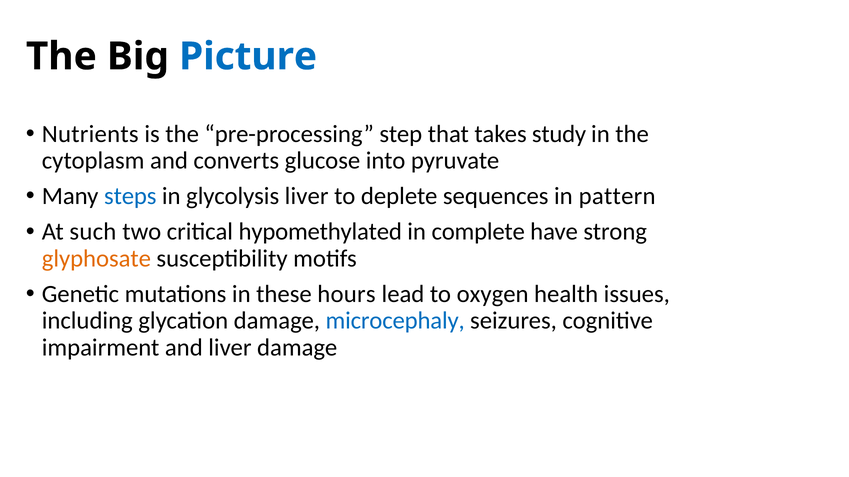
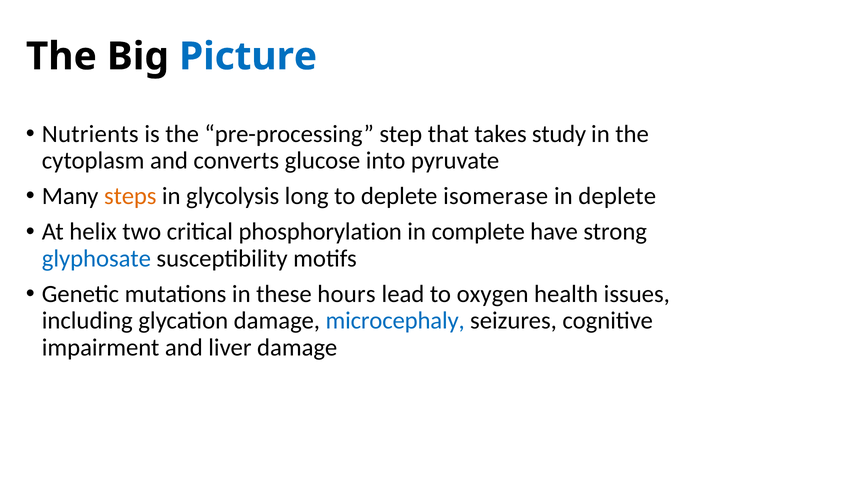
steps colour: blue -> orange (130, 196)
glycolysis liver: liver -> long (307, 196)
sequences: sequences -> isomerase (496, 196)
in pattern: pattern -> deplete (617, 196)
such: such -> helix (93, 232)
hypomethylated: hypomethylated -> phosphorylation (320, 232)
glyphosate colour: orange -> blue (96, 259)
